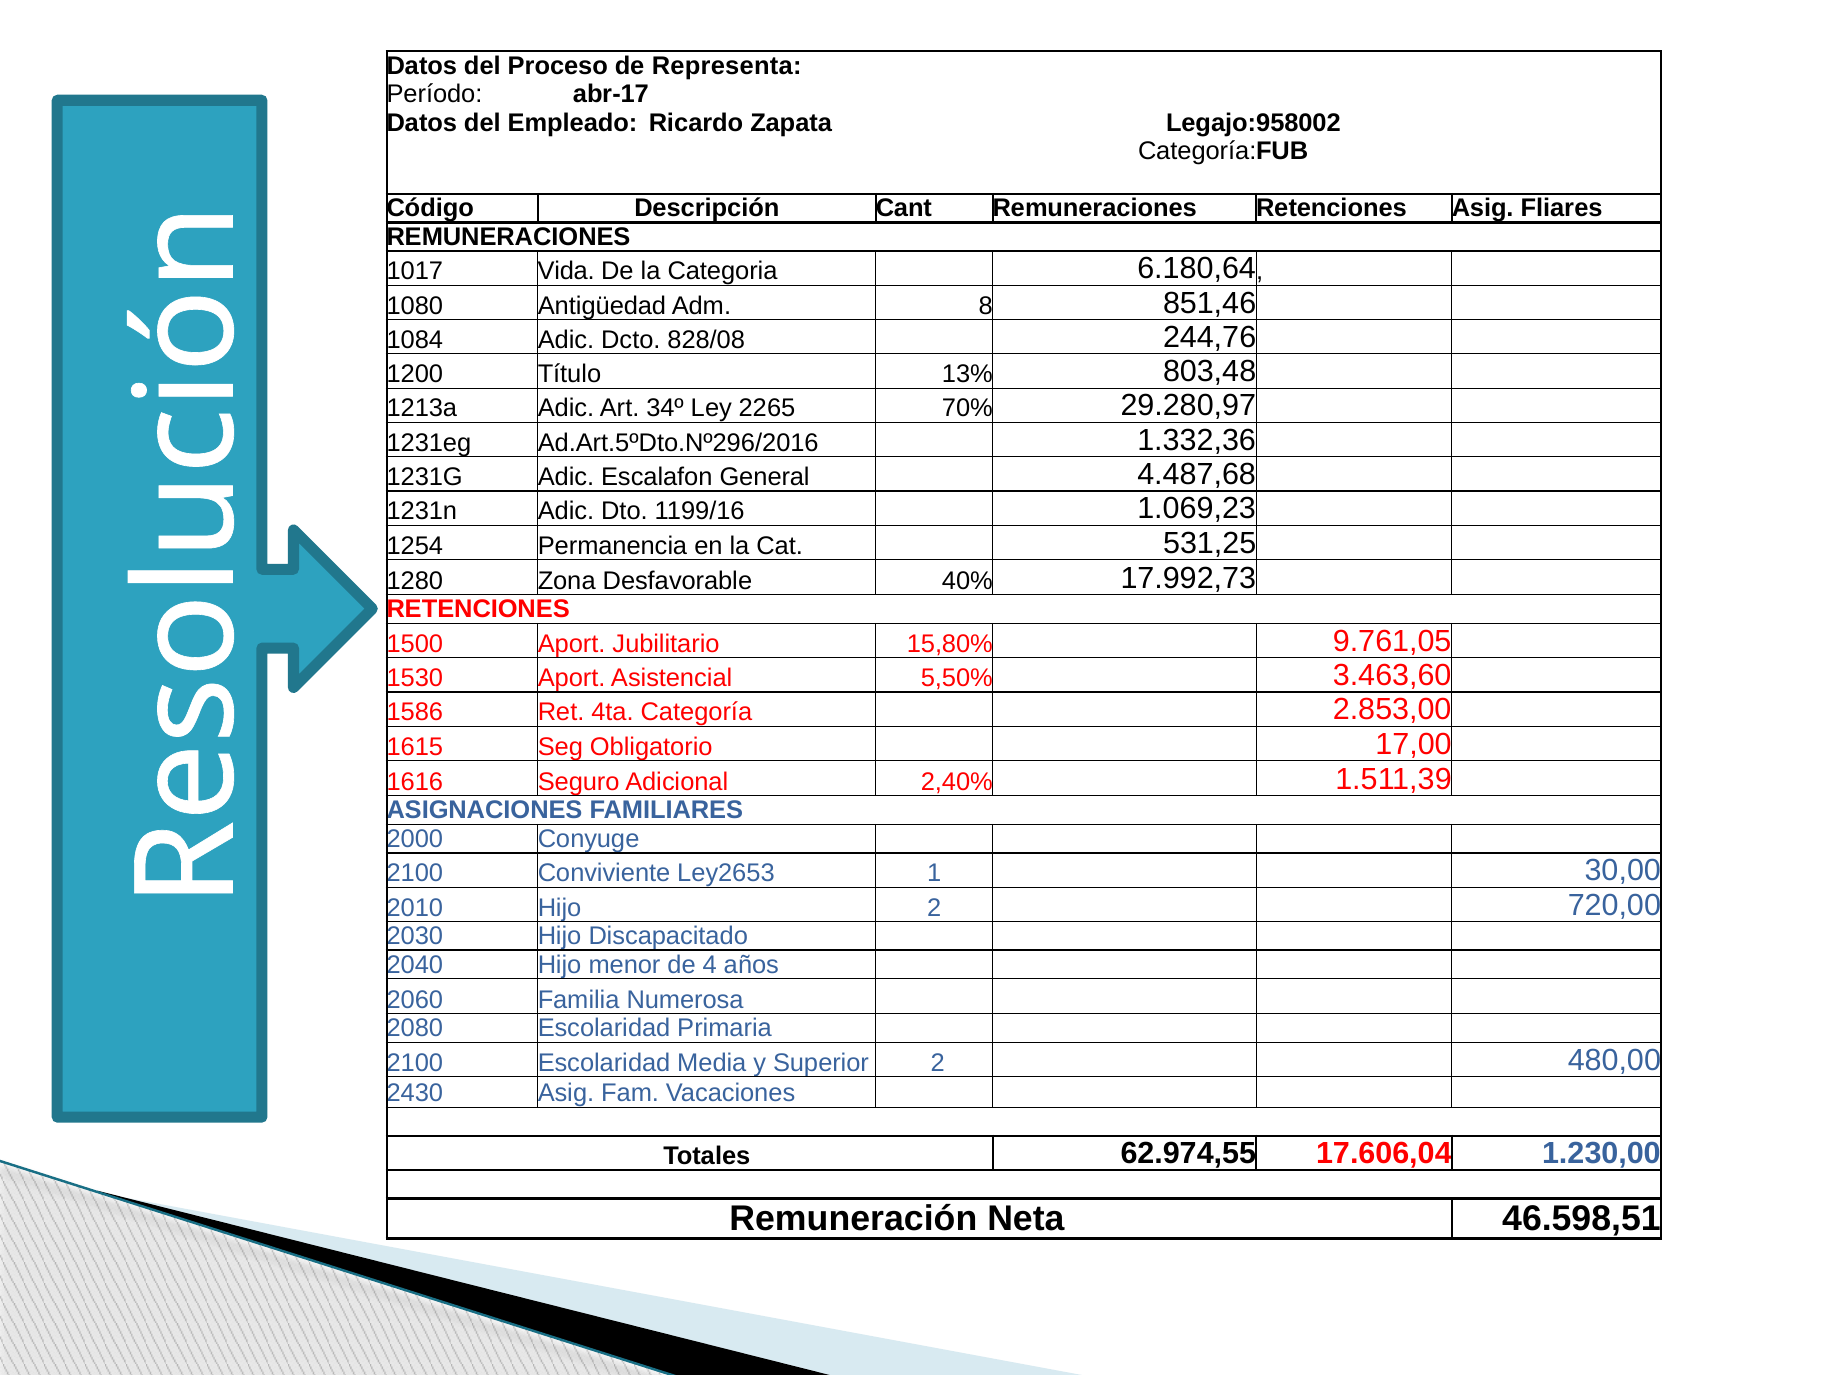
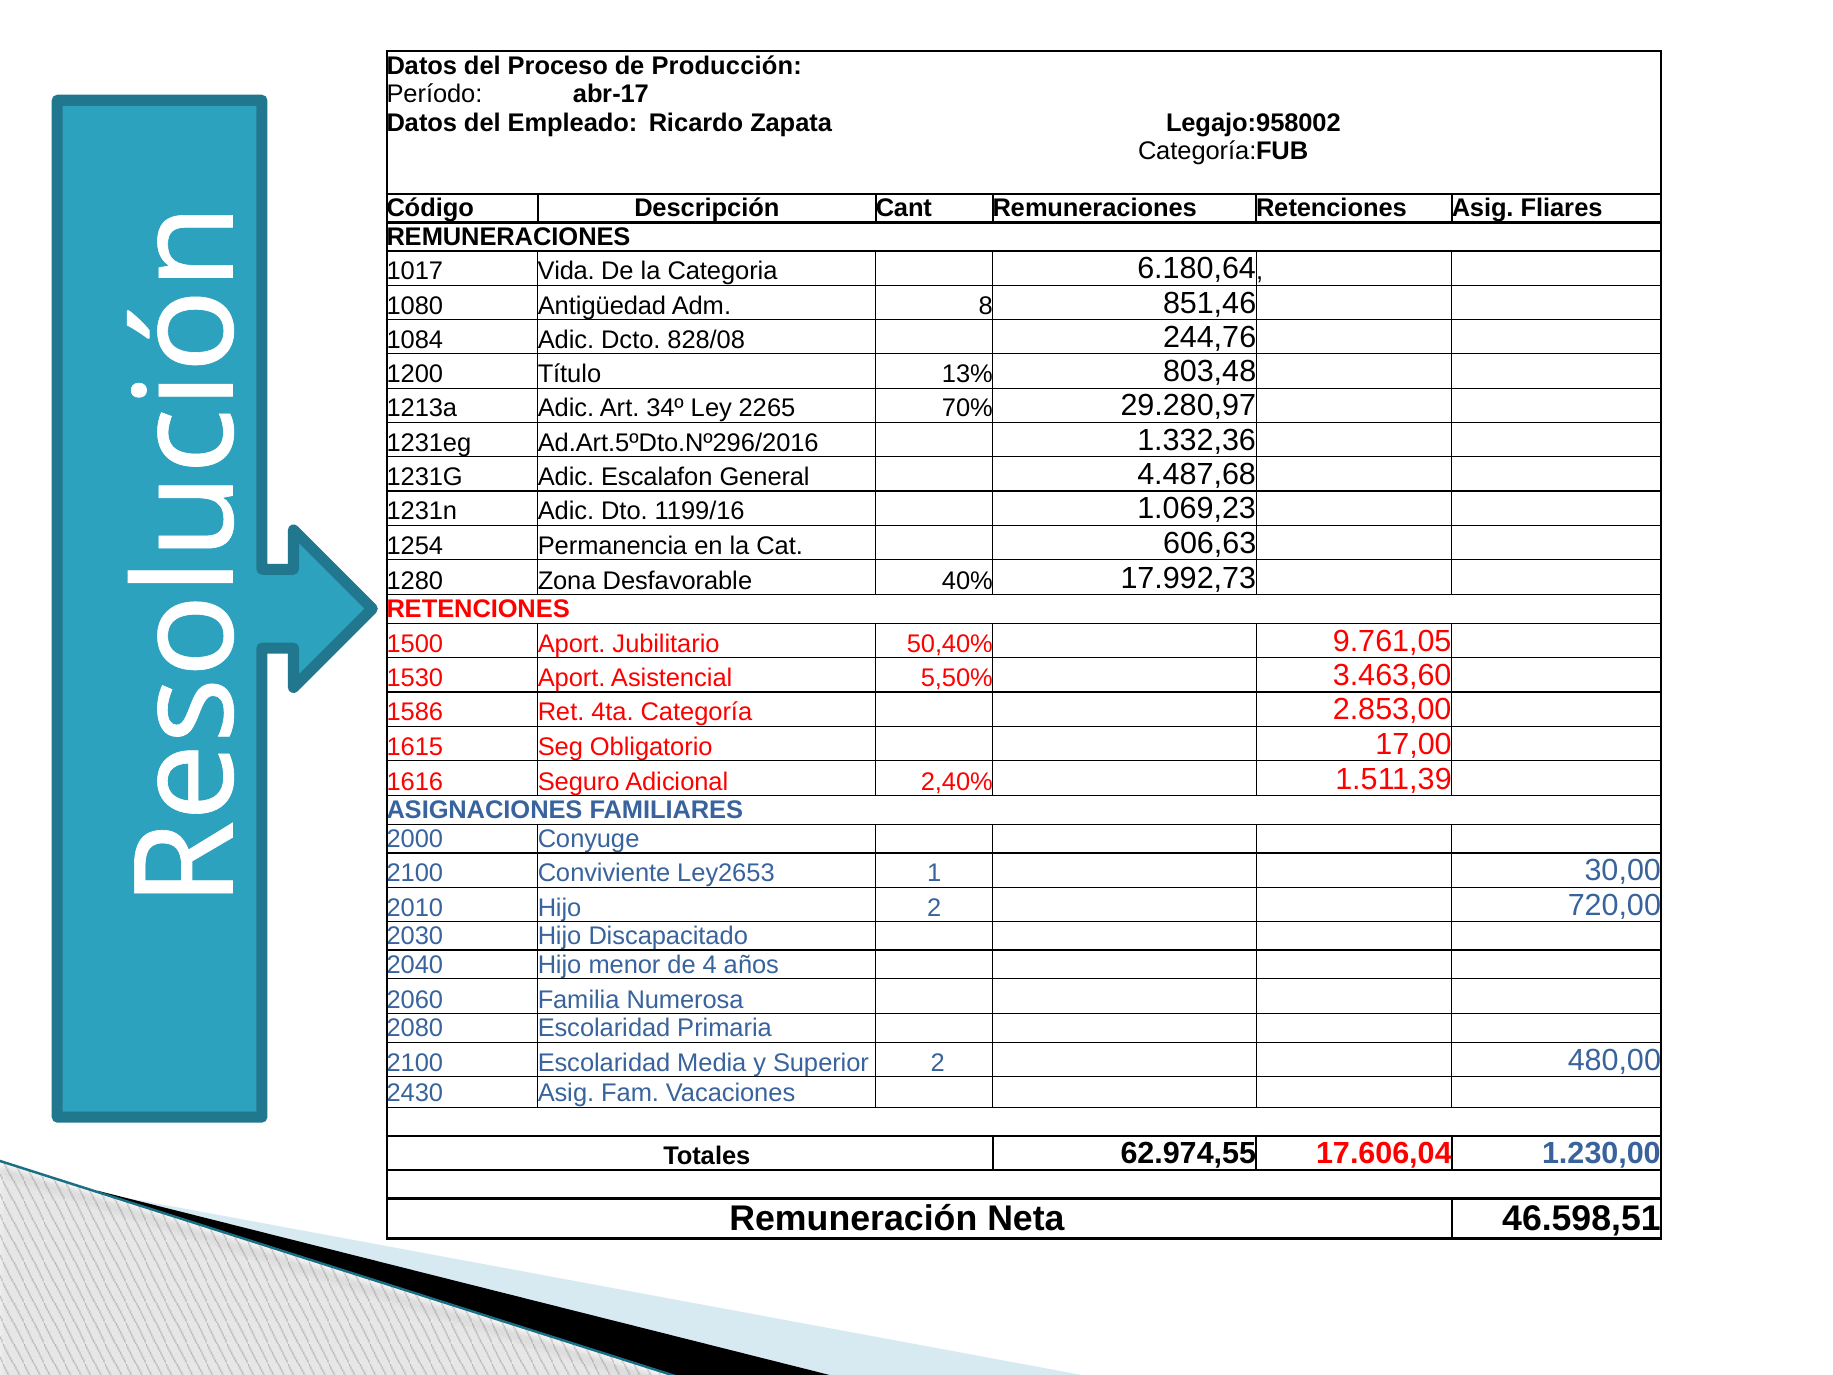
Representa: Representa -> Producción (727, 66)
531,25: 531,25 -> 606,63 (1210, 543)
15,80%: 15,80% -> 50,40% (950, 644)
